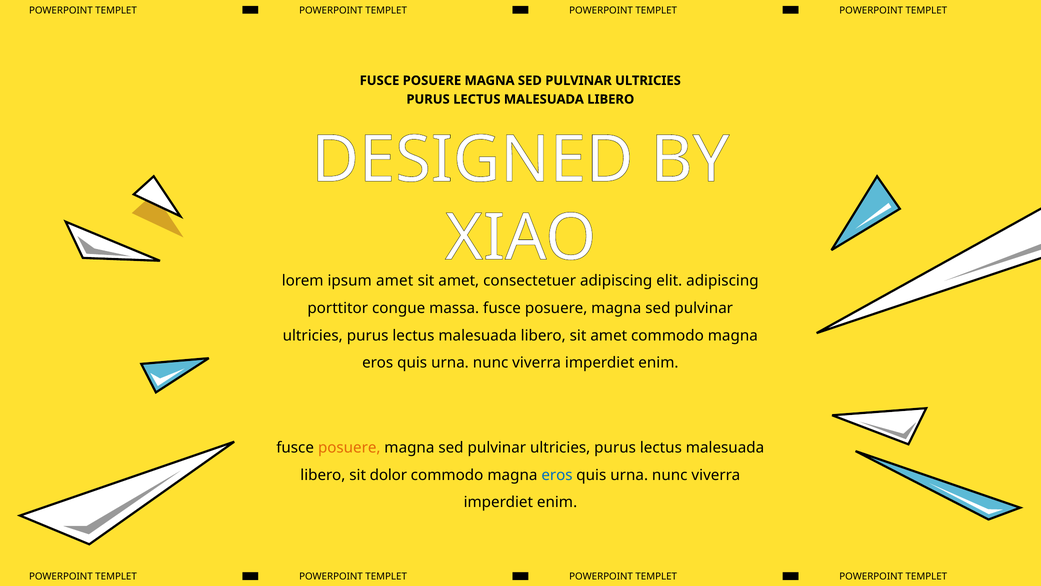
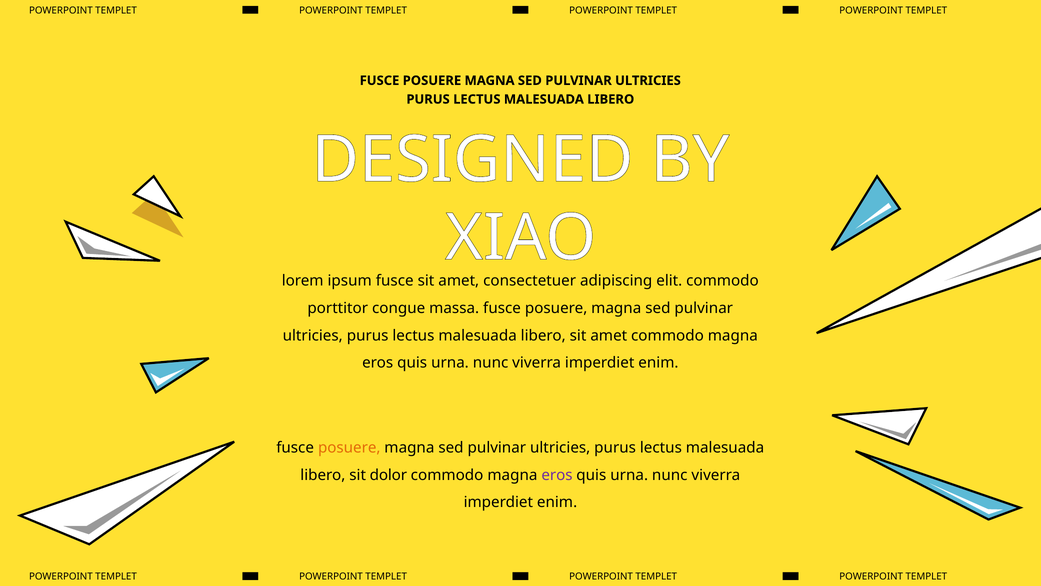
ipsum amet: amet -> fusce (395, 281)
elit adipiscing: adipiscing -> commodo (722, 281)
eros colour: blue -> purple (557, 475)
